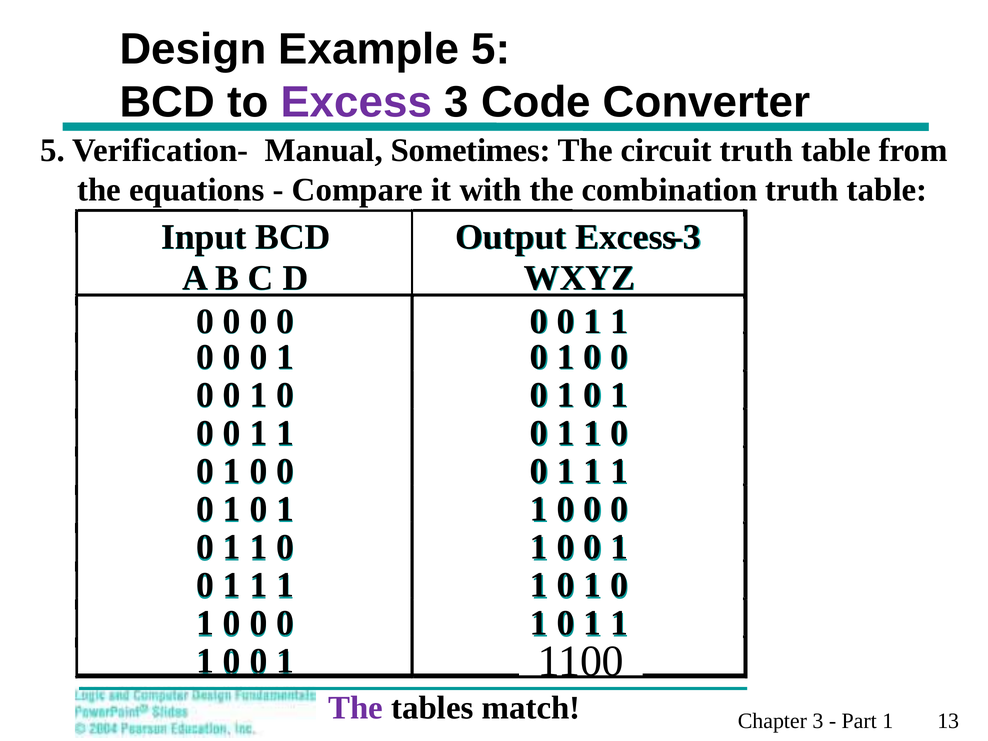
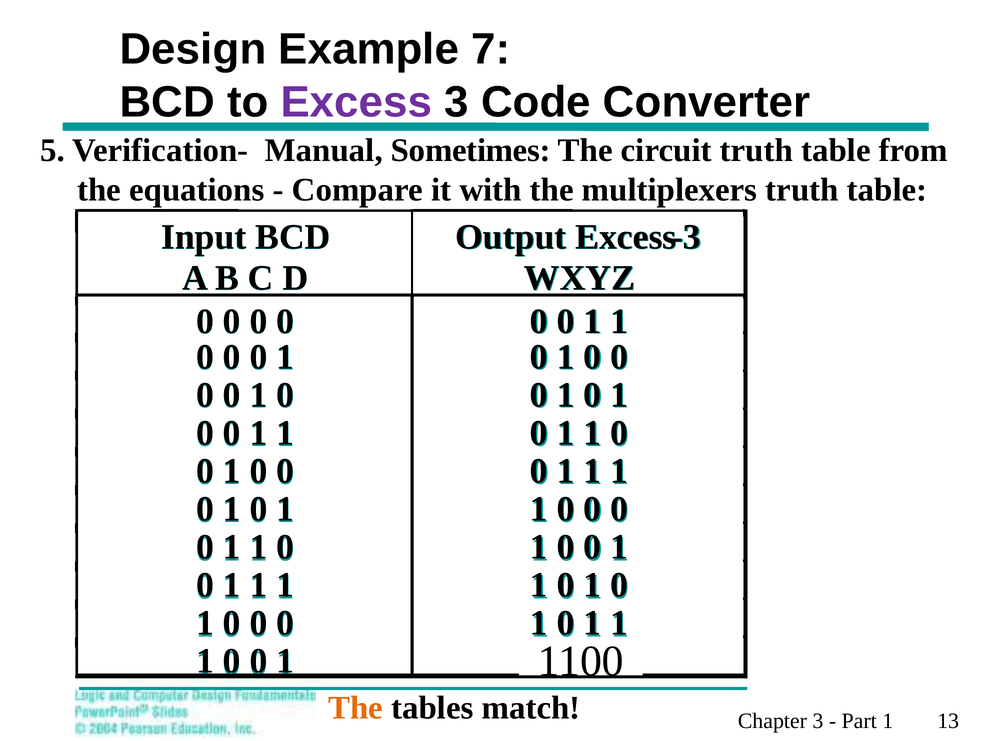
Example 5: 5 -> 7 (491, 49)
combination: combination -> multiplexers (670, 190)
The colour: purple -> orange (356, 708)
